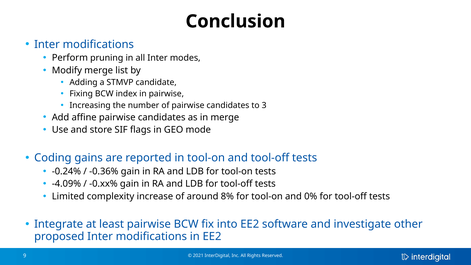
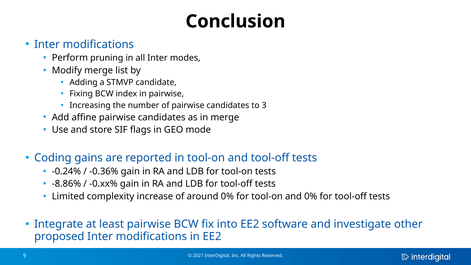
-4.09%: -4.09% -> -8.86% (66, 184)
around 8%: 8% -> 0% (227, 196)
